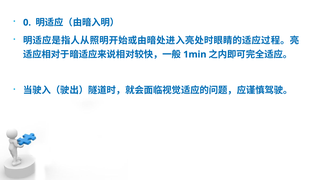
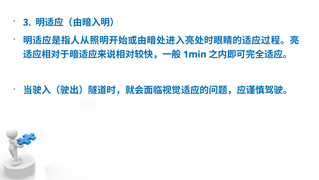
0: 0 -> 3 (27, 22)
